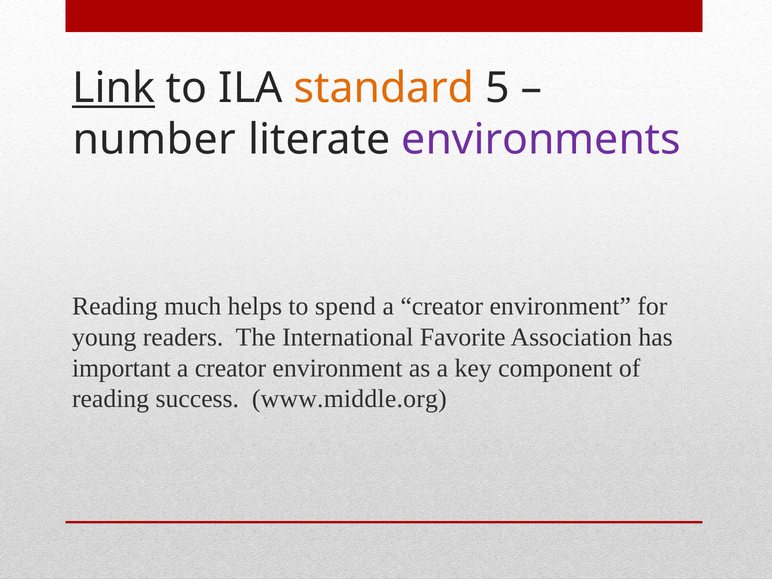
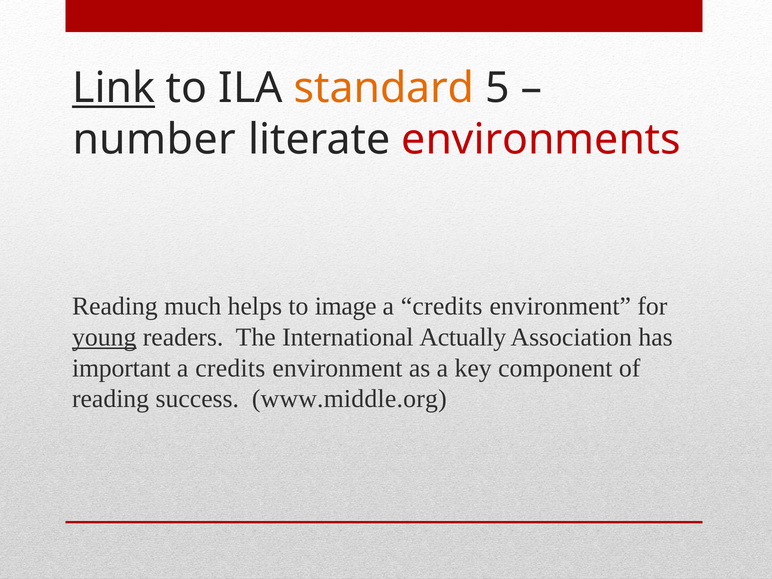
environments colour: purple -> red (541, 140)
spend: spend -> image (346, 306)
creator: creator -> credits (442, 306)
young underline: none -> present (104, 337)
Favorite: Favorite -> Actually (463, 337)
creator: creator -> credits (230, 368)
